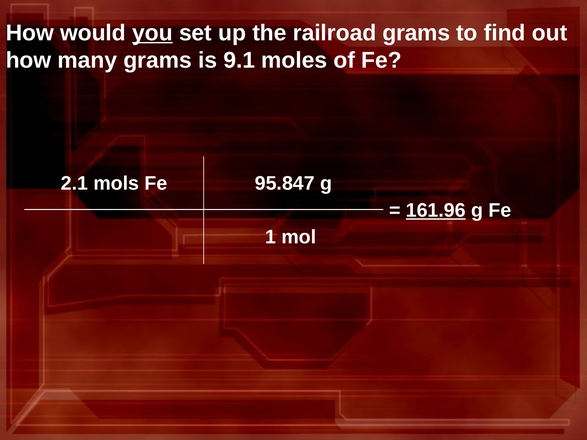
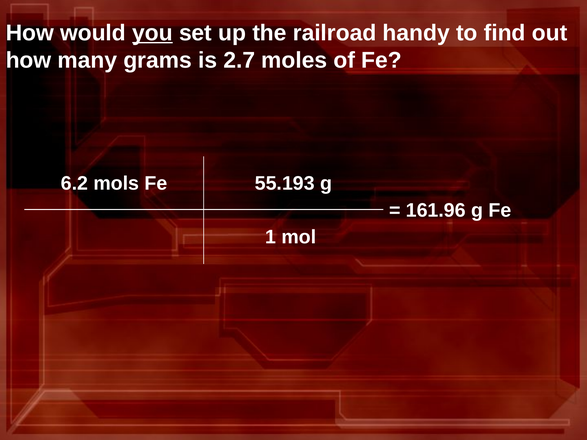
railroad grams: grams -> handy (416, 33)
9.1: 9.1 -> 2.7 (239, 60)
2.1: 2.1 -> 6.2 (74, 183)
95.847: 95.847 -> 55.193 (285, 183)
161.96 underline: present -> none (436, 211)
